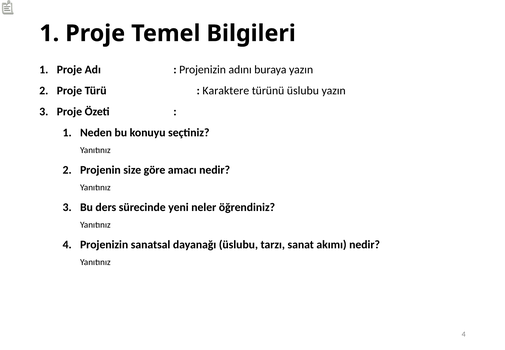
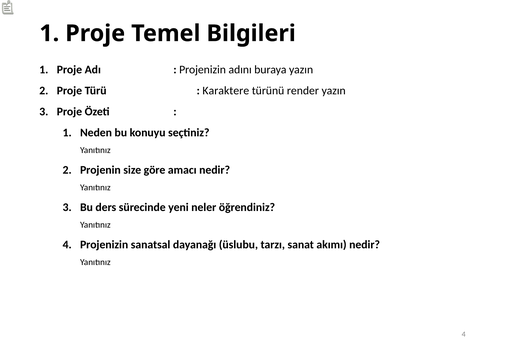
türünü üslubu: üslubu -> render (303, 90)
